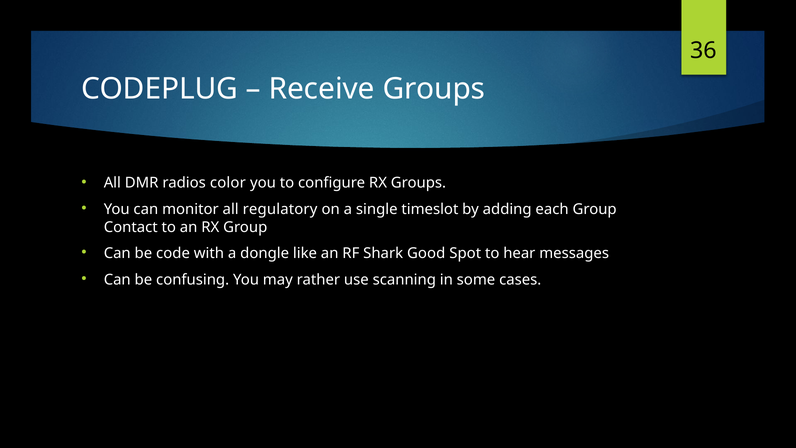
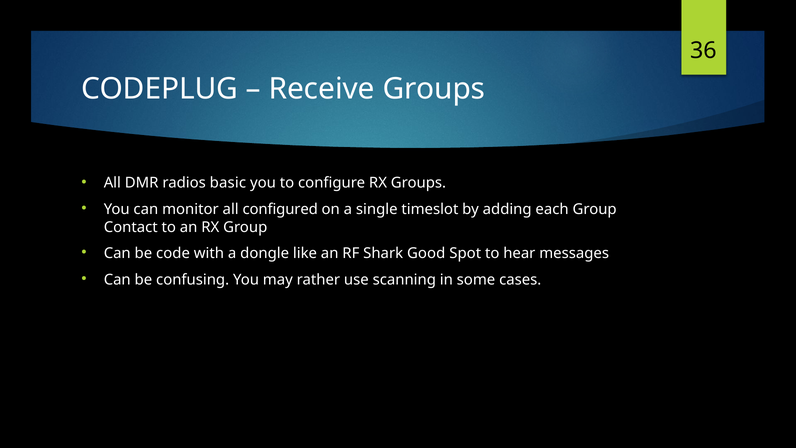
color: color -> basic (228, 183)
regulatory: regulatory -> configured (280, 209)
